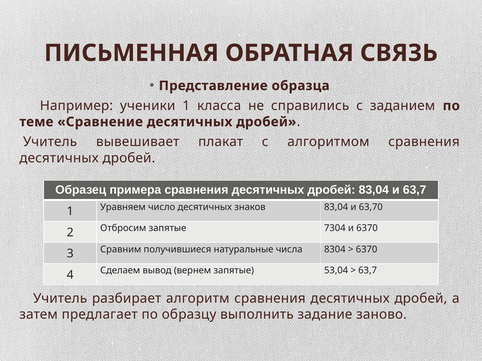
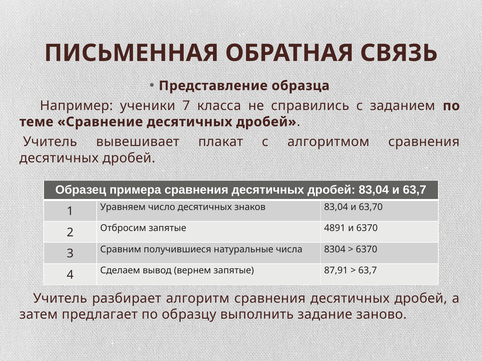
ученики 1: 1 -> 7 (186, 106)
7304: 7304 -> 4891 (335, 228)
53,04: 53,04 -> 87,91 (336, 271)
